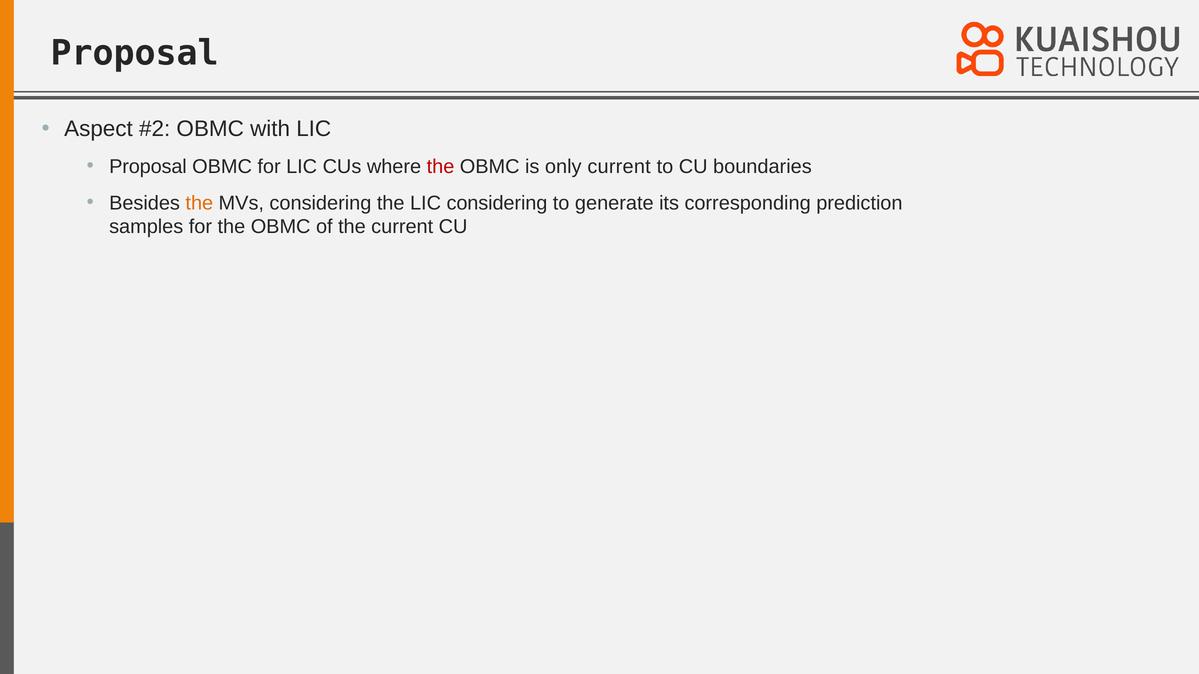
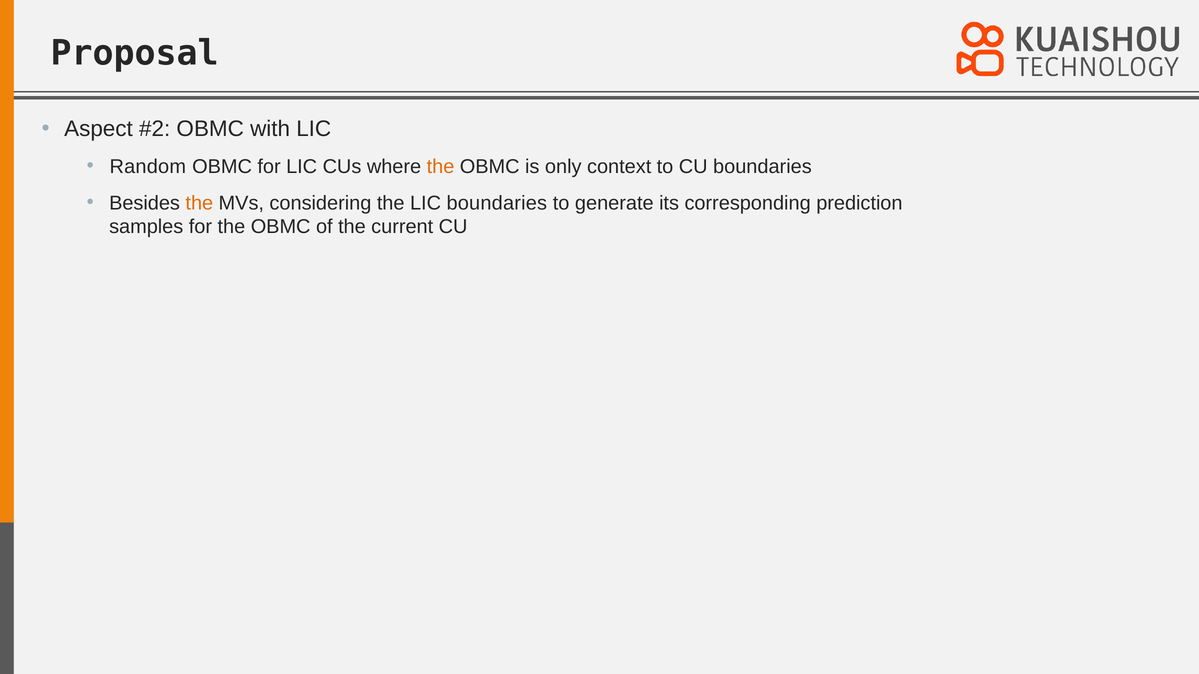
Proposal: Proposal -> Random (148, 167)
the colour: red -> orange (440, 167)
only current: current -> context (619, 167)
LIC considering: considering -> boundaries (497, 203)
